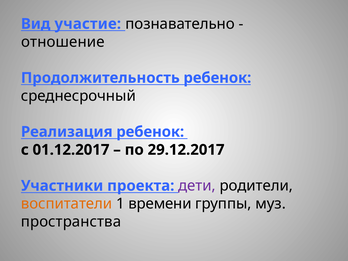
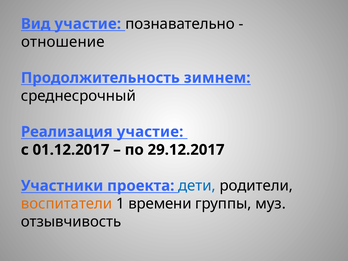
Продолжительность ребенок: ребенок -> зимнем (217, 78)
Реализация ребенок: ребенок -> участие (150, 132)
дети colour: purple -> blue (197, 186)
пространства: пространства -> отзывчивость (71, 222)
